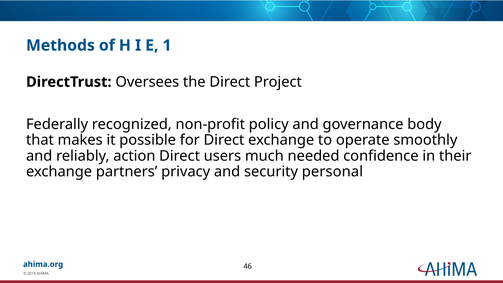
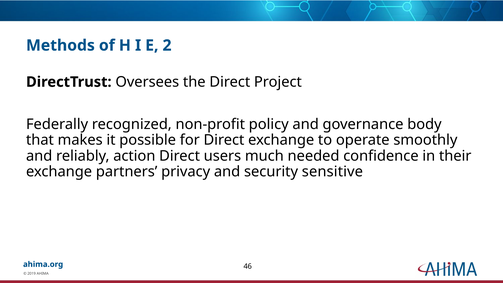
1: 1 -> 2 (167, 45)
personal: personal -> sensitive (332, 172)
